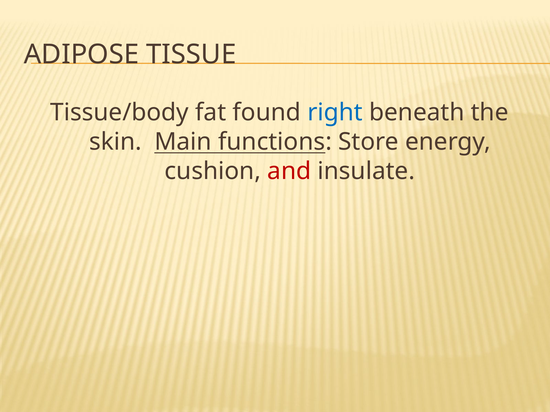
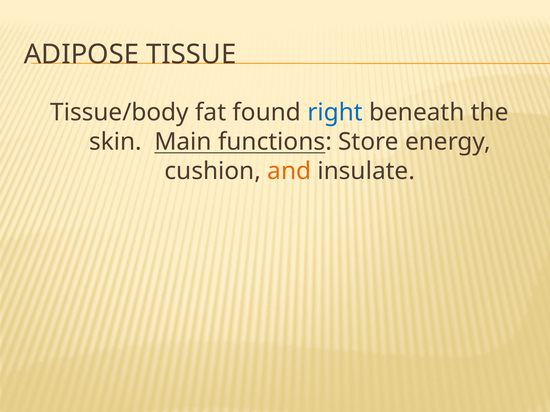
and colour: red -> orange (289, 171)
